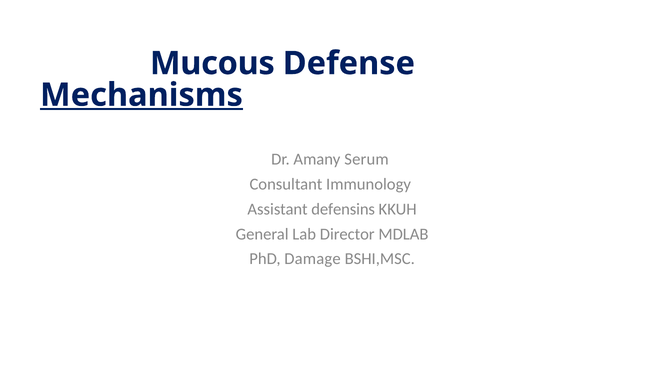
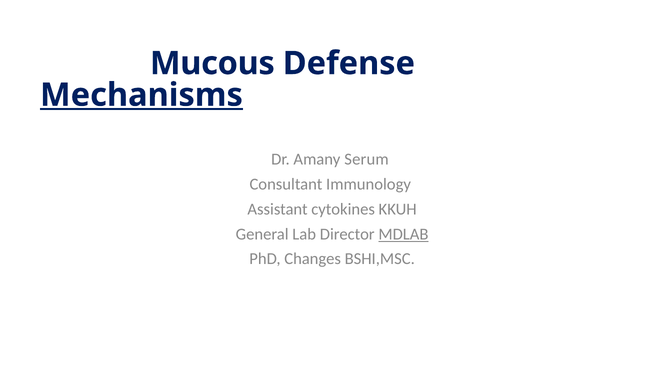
defensins: defensins -> cytokines (343, 209)
MDLAB underline: none -> present (403, 234)
Damage: Damage -> Changes (313, 259)
